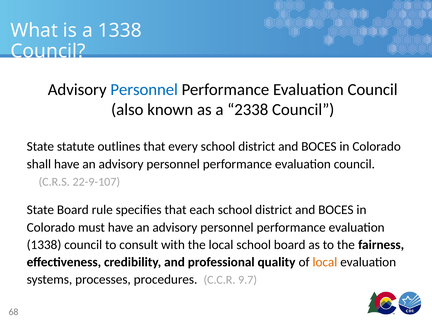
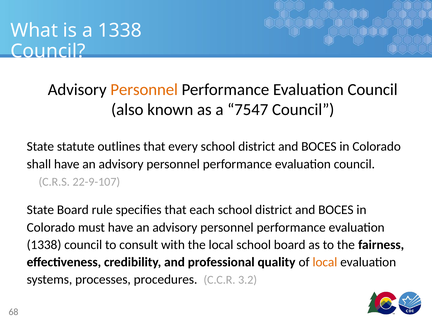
Personnel colour: blue -> orange (144, 90)
2338: 2338 -> 7547 (248, 110)
9.7: 9.7 -> 3.2 (248, 280)
